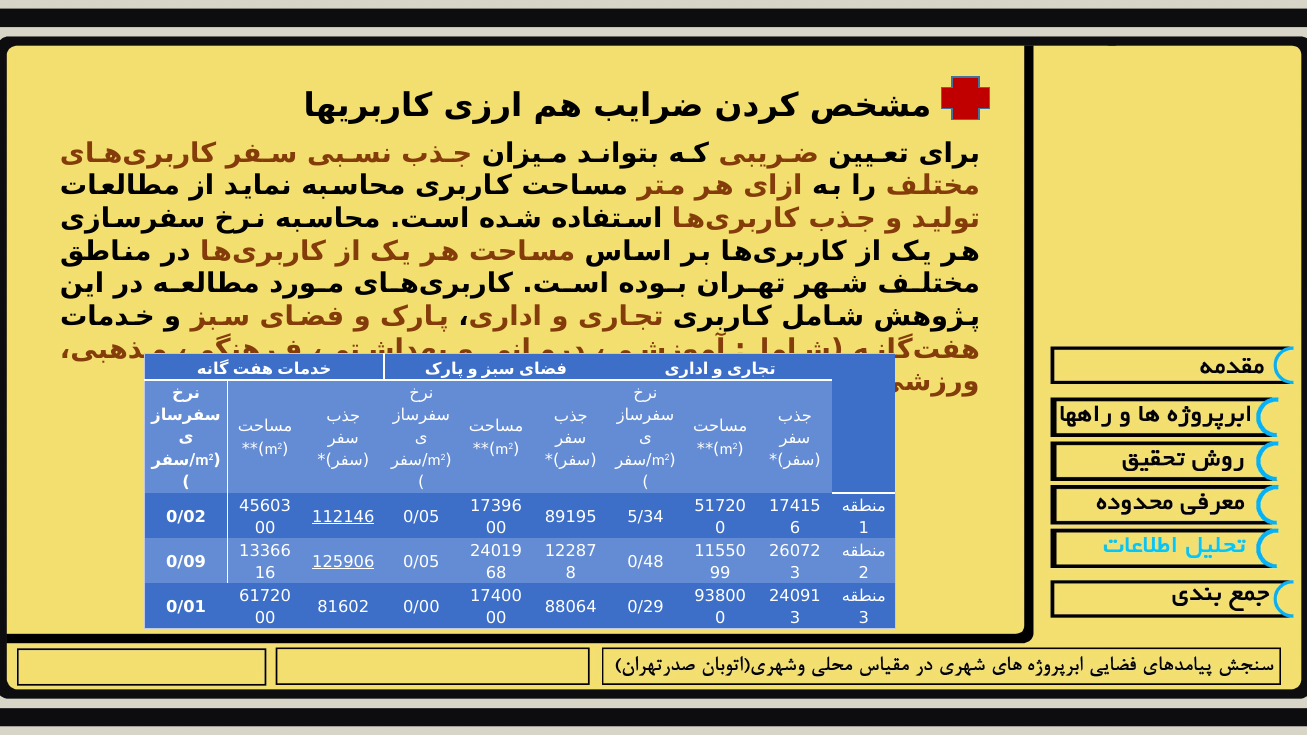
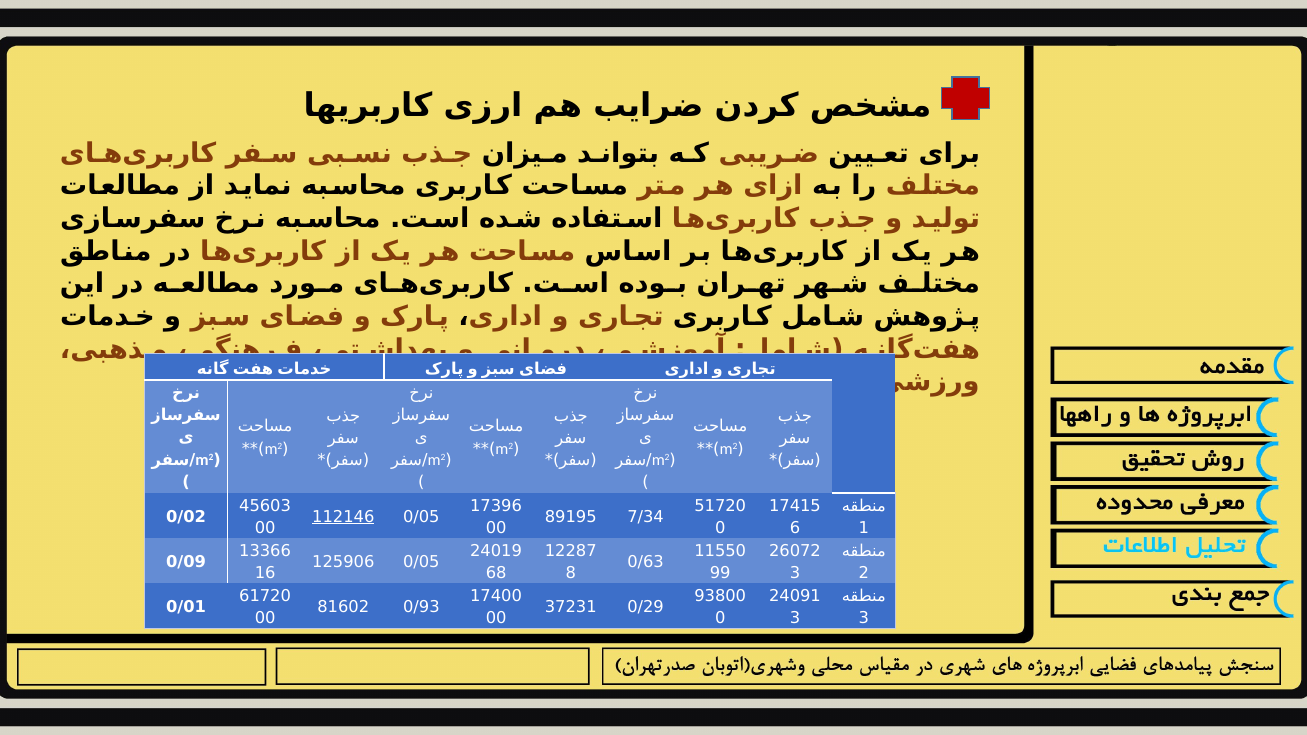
5/34: 5/34 -> 7/34 (646, 517)
125906 underline: present -> none (343, 562)
0/48: 0/48 -> 0/63 (646, 562)
0/00: 0/00 -> 0/93 (421, 607)
88064: 88064 -> 37231 (571, 607)
